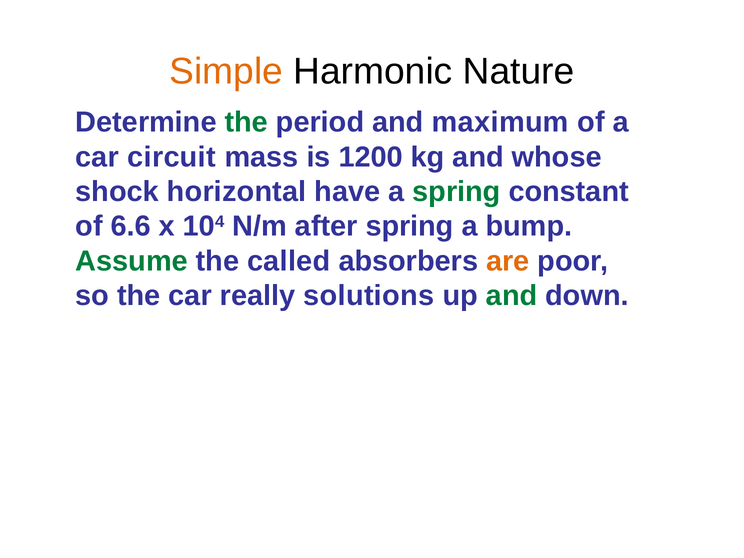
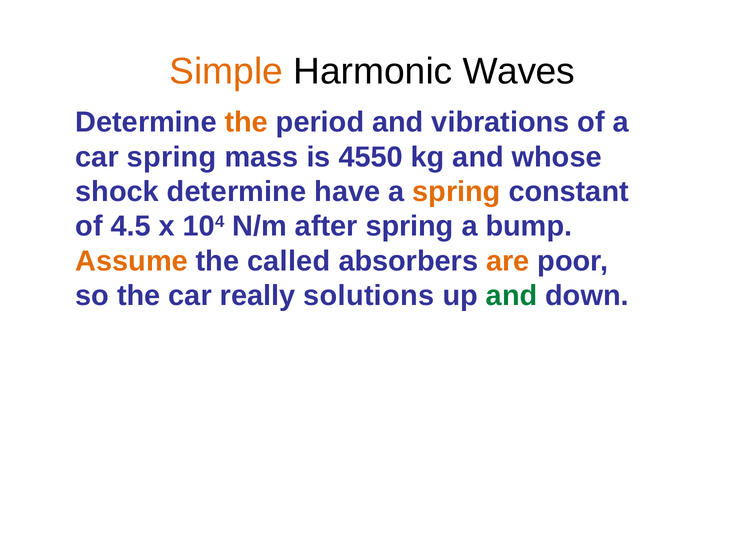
Nature: Nature -> Waves (519, 71)
the colour: green -> orange (246, 122)
maximum: maximum -> vibrations (500, 122)
car circuit: circuit -> spring (172, 157)
1200: 1200 -> 4550 (371, 157)
shock horizontal: horizontal -> determine (237, 192)
spring colour: green -> orange (456, 192)
6.6: 6.6 -> 4.5 (131, 226)
Assume colour: green -> orange (132, 261)
